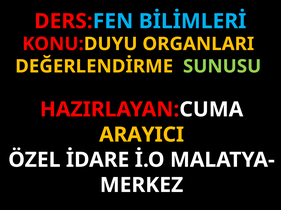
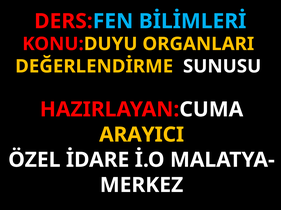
SUNUSU colour: light green -> white (222, 67)
